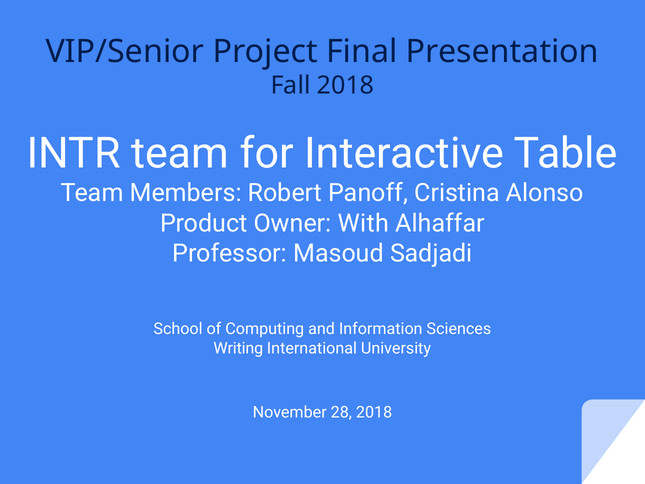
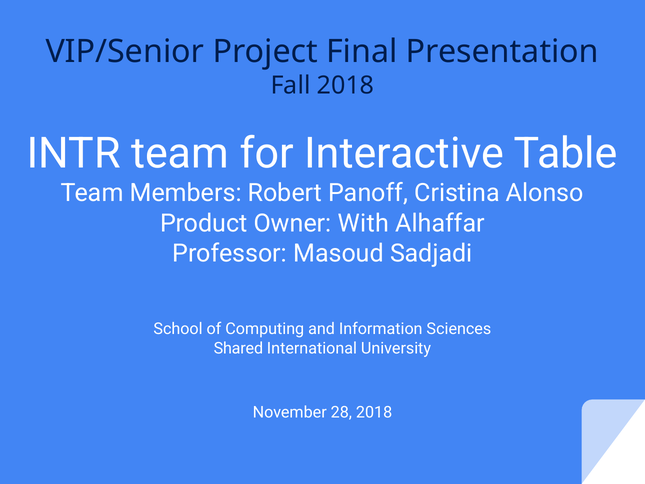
Writing: Writing -> Shared (238, 348)
